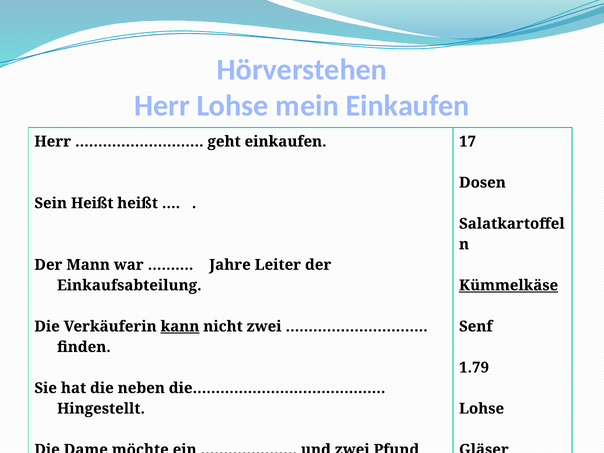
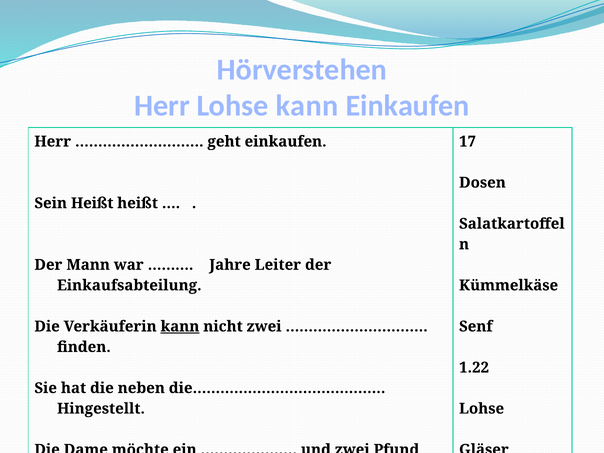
Lohse mein: mein -> kann (307, 106)
Kümmelkäse underline: present -> none (509, 285)
1.79: 1.79 -> 1.22 (474, 368)
